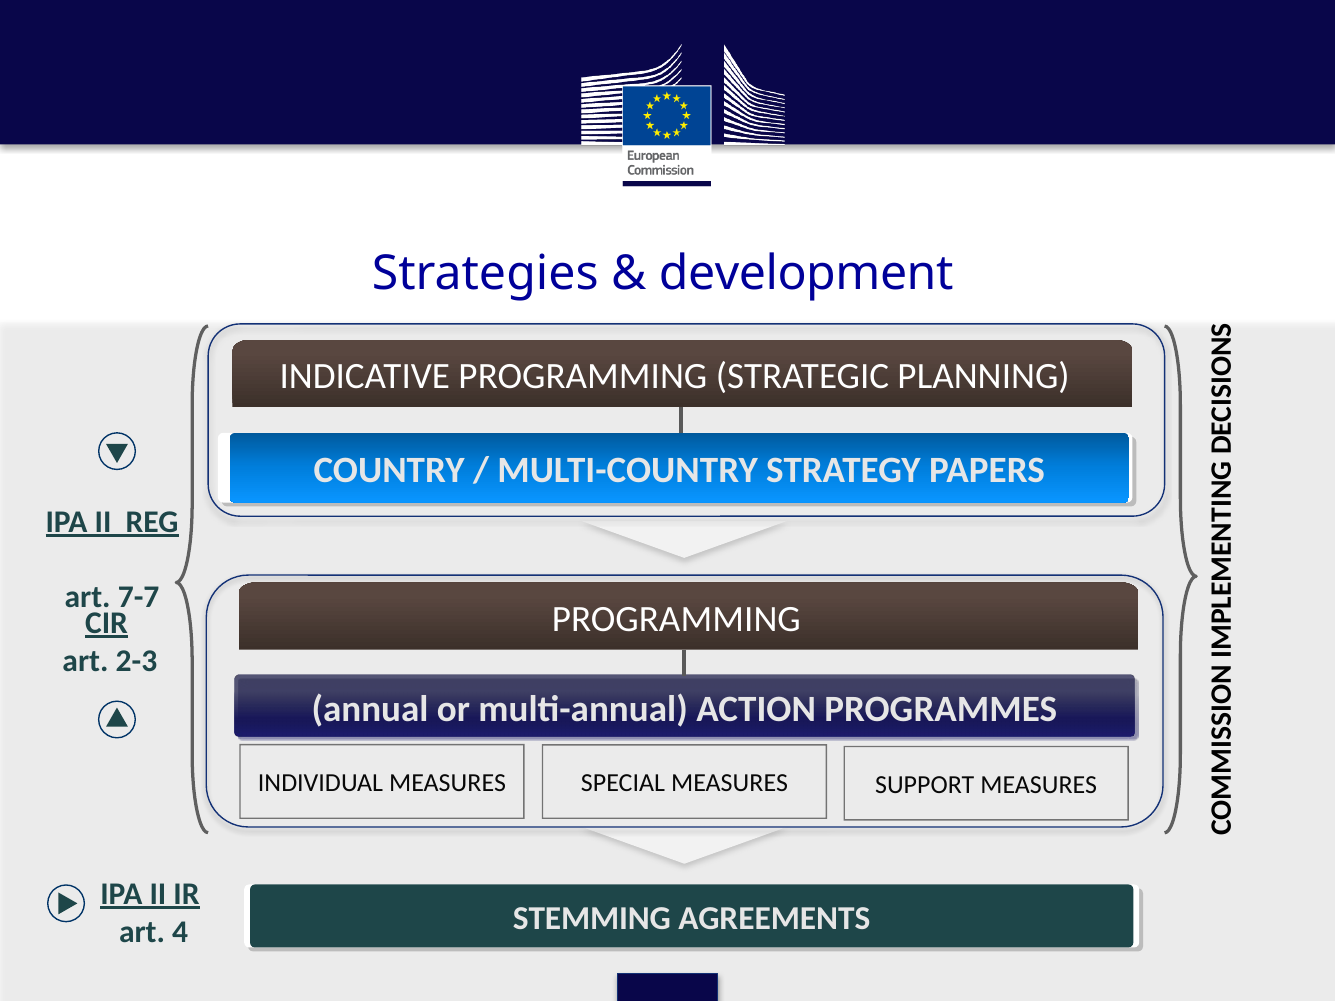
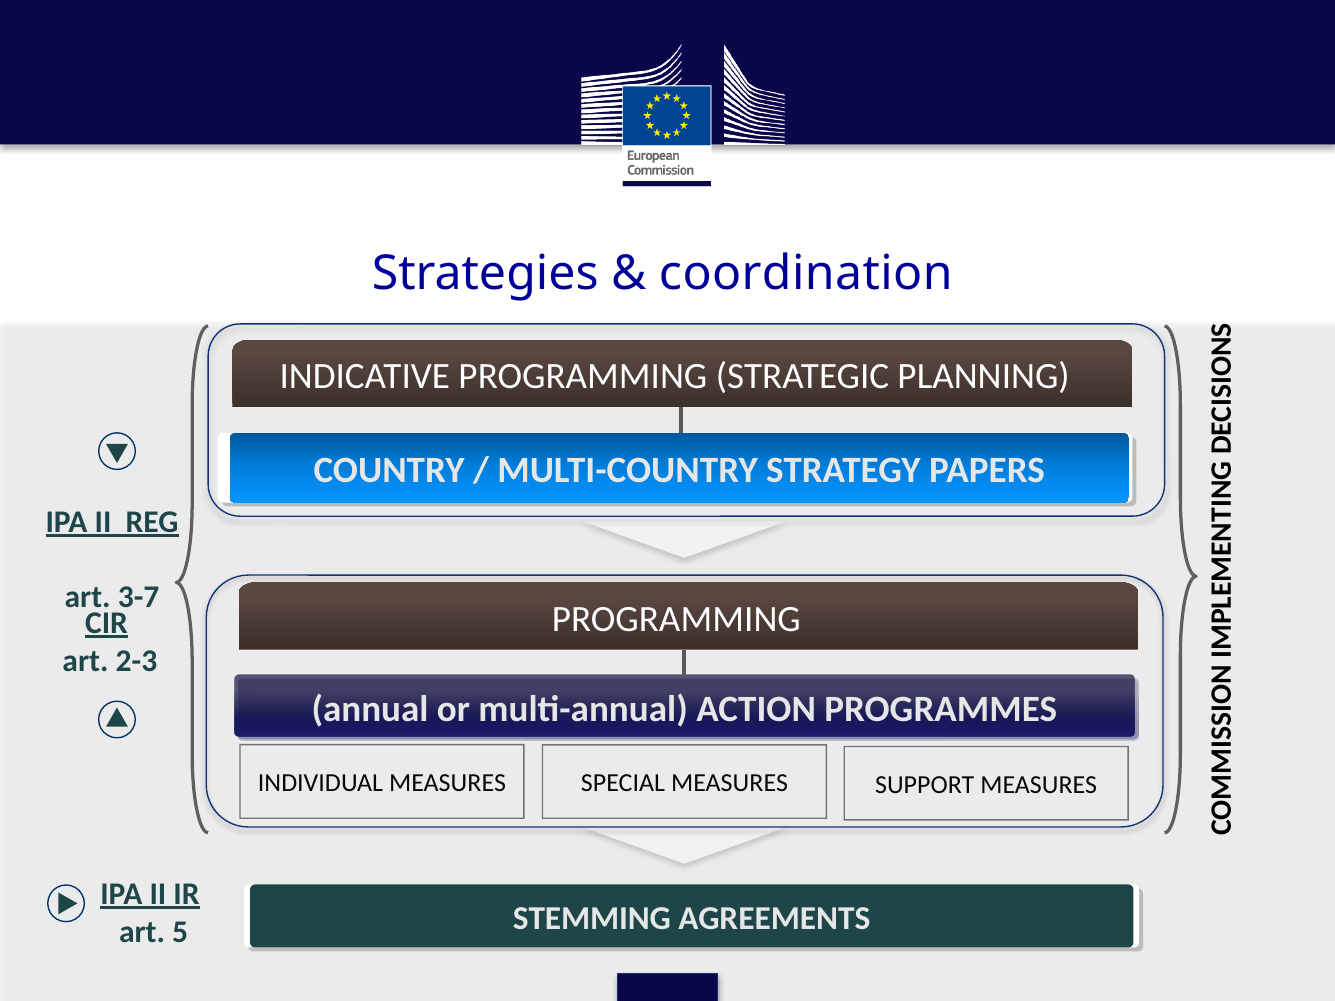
development: development -> coordination (806, 274)
7-7: 7-7 -> 3-7 (139, 598)
4: 4 -> 5 (180, 932)
